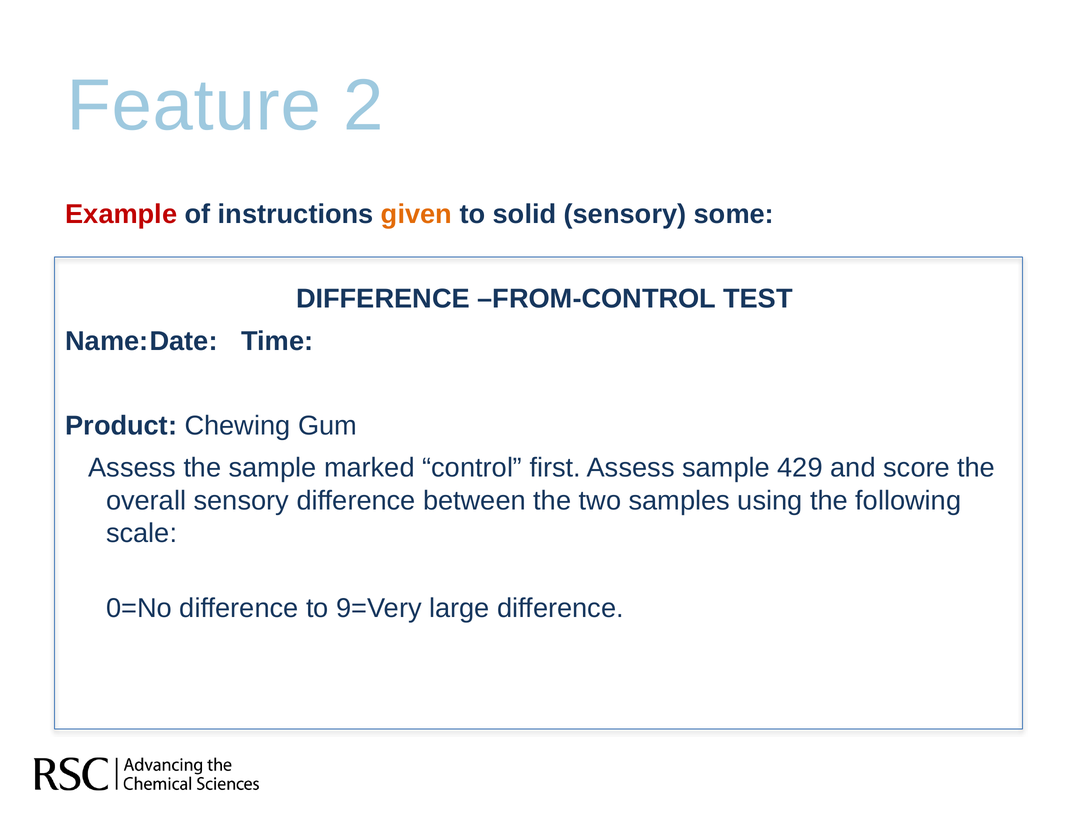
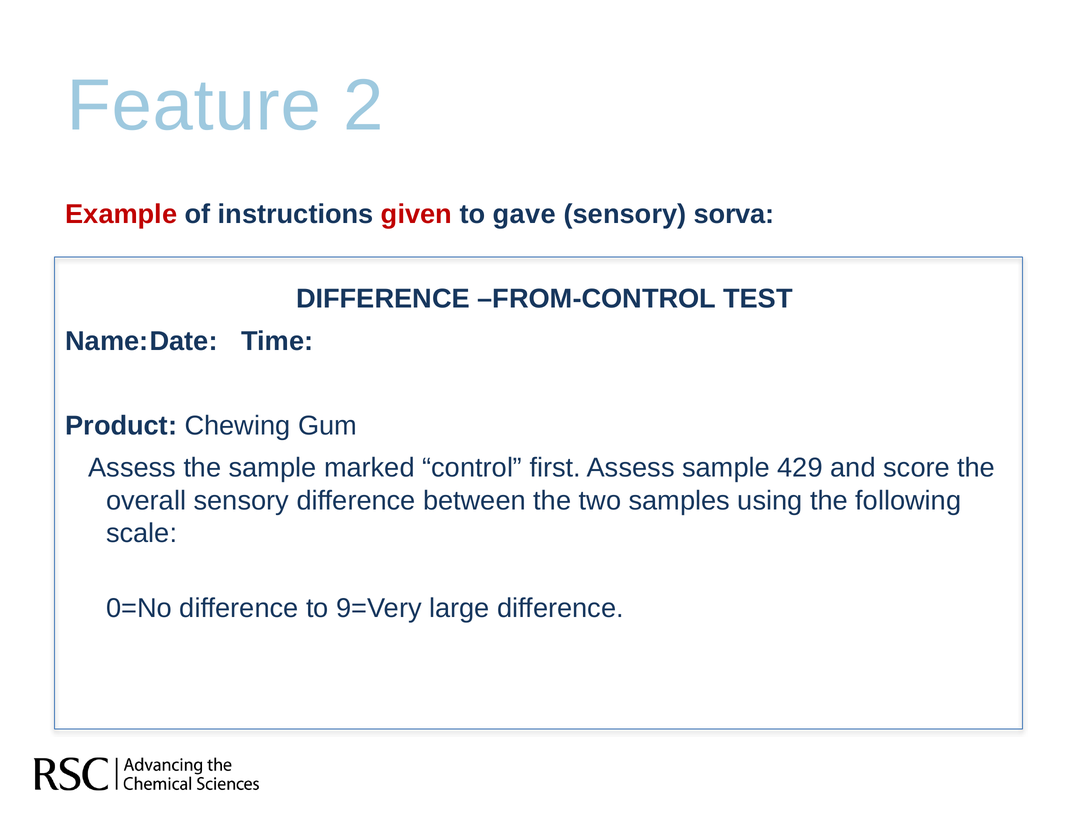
given colour: orange -> red (417, 214)
solid: solid -> gave (524, 214)
some: some -> sorva (734, 214)
